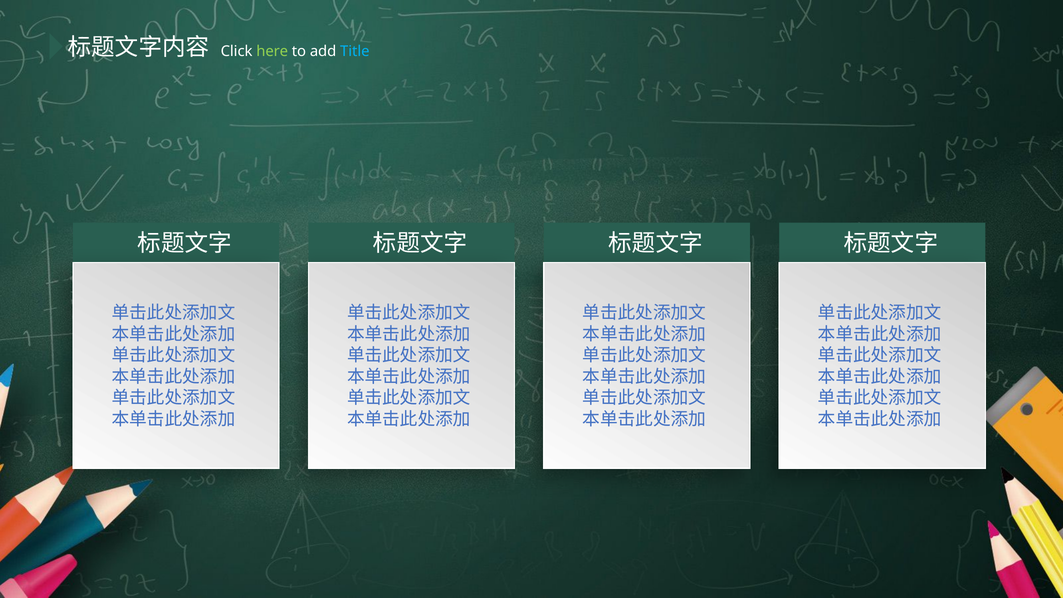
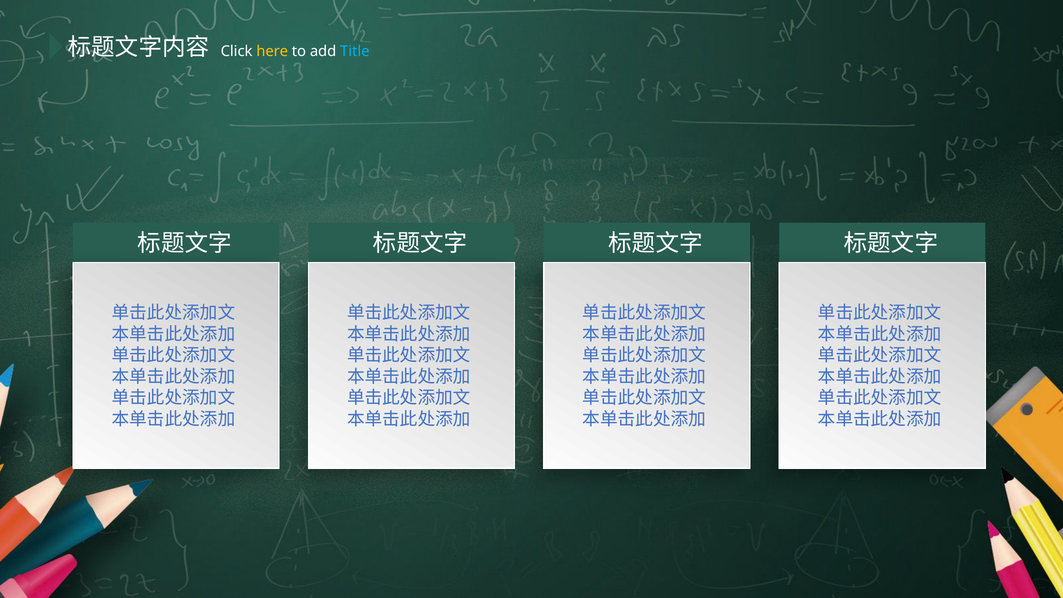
here colour: light green -> yellow (272, 51)
